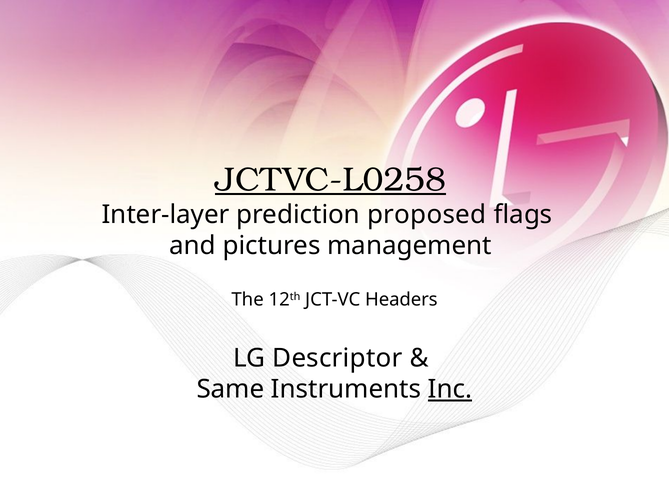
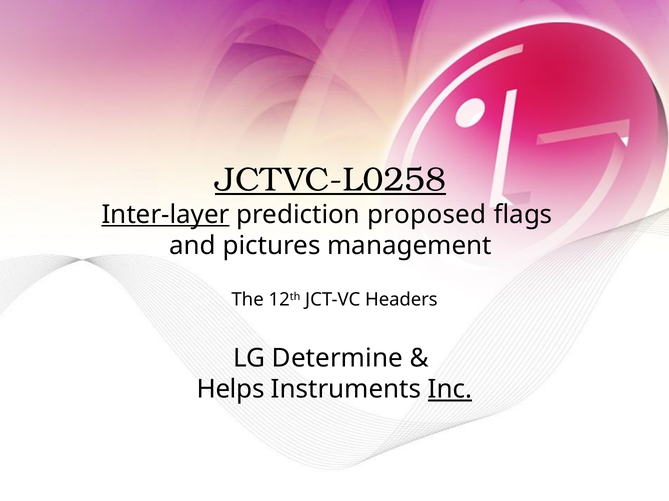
Inter-layer underline: none -> present (166, 215)
Descriptor: Descriptor -> Determine (338, 359)
Same: Same -> Helps (231, 390)
